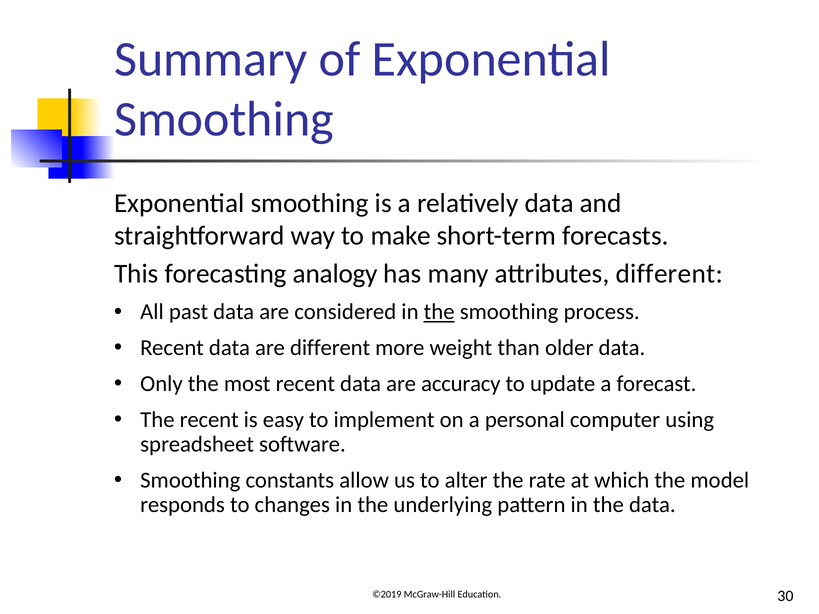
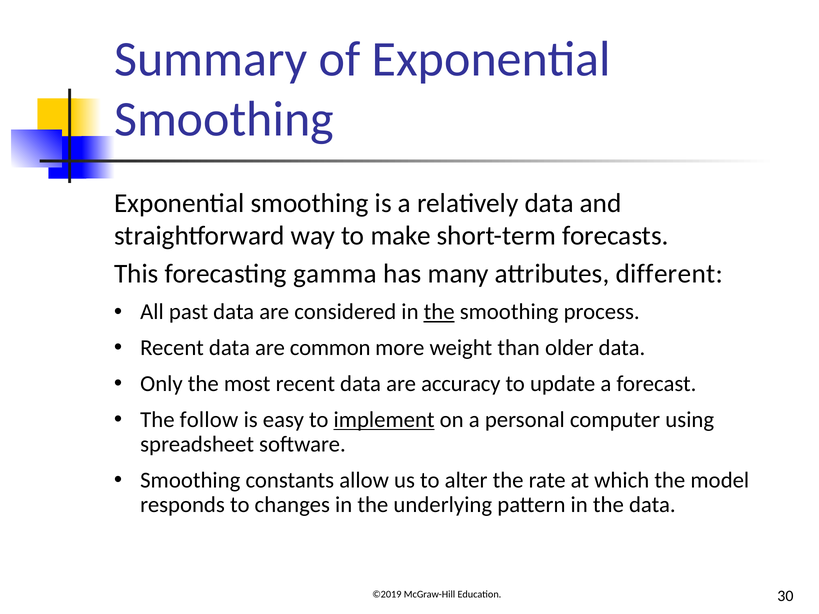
analogy: analogy -> gamma (335, 274)
are different: different -> common (330, 348)
The recent: recent -> follow (209, 420)
implement underline: none -> present (384, 420)
